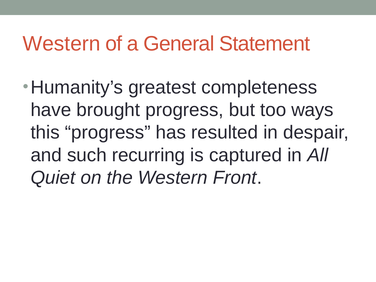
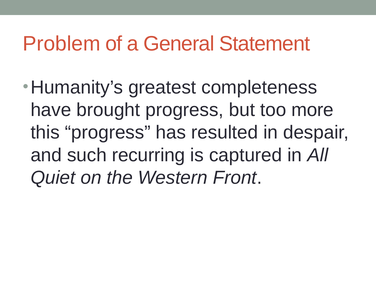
Western: Western -> Problem (62, 44)
ways: ways -> more (312, 110)
